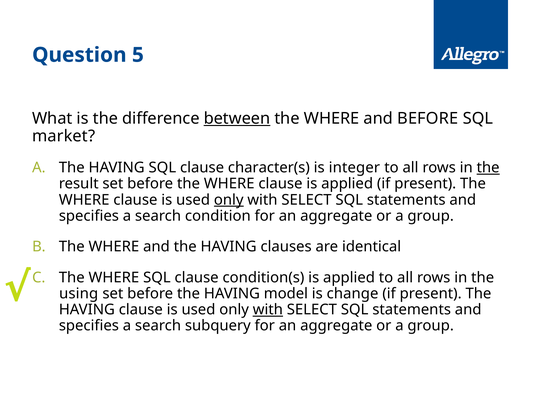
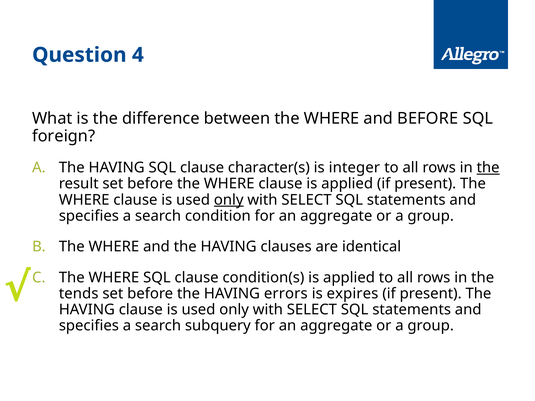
5: 5 -> 4 (138, 55)
between underline: present -> none (237, 118)
market: market -> foreign (64, 136)
using: using -> tends (79, 294)
model: model -> errors (286, 294)
change: change -> expires (352, 294)
with underline: present -> none (268, 310)
